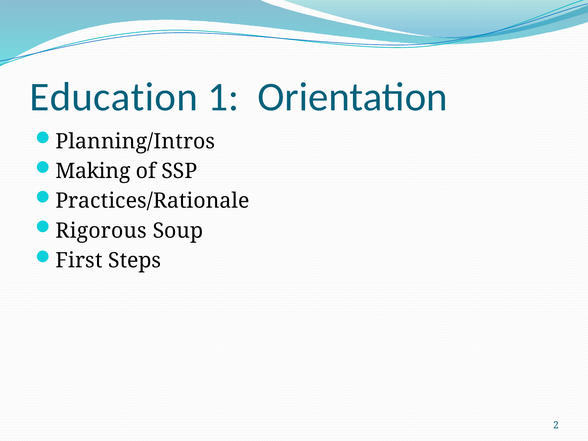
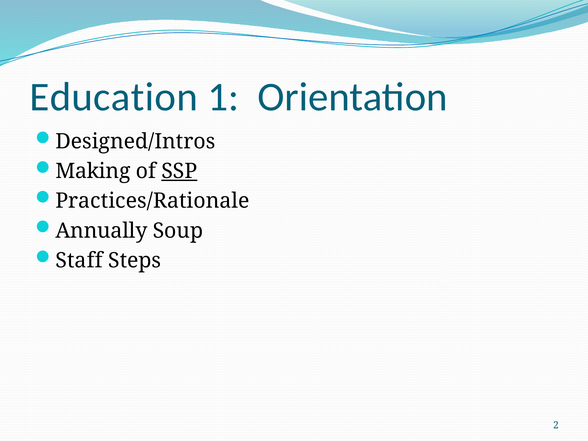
Planning/Intros: Planning/Intros -> Designed/Intros (135, 142)
SSP underline: none -> present (179, 171)
Rigorous: Rigorous -> Annually (101, 231)
First: First -> Staff (79, 260)
